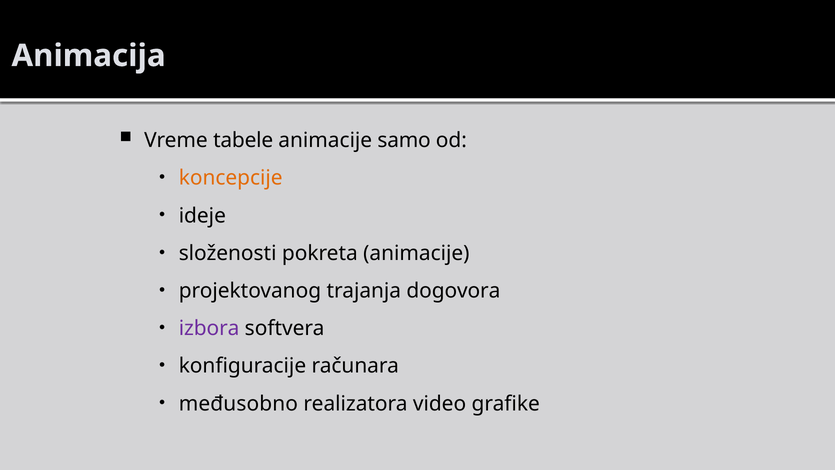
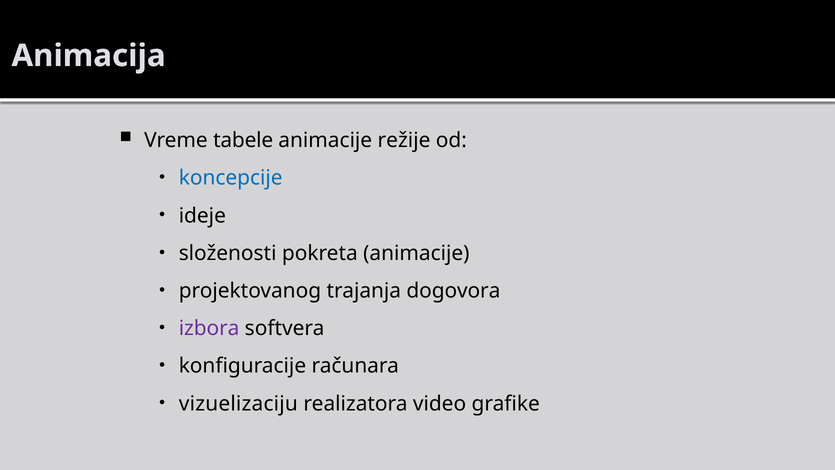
samo: samo -> režije (404, 140)
koncepcije colour: orange -> blue (231, 178)
međusobno: međusobno -> vizuelizaciju (238, 403)
